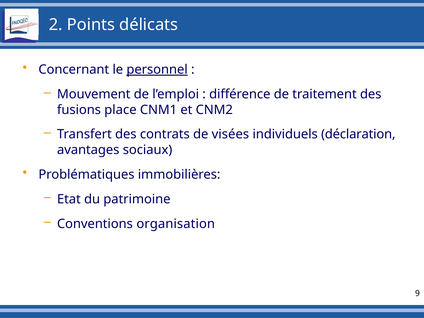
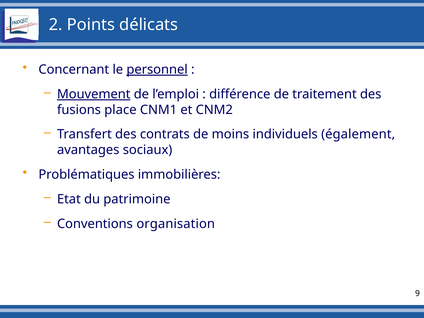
Mouvement underline: none -> present (94, 94)
visées: visées -> moins (230, 134)
déclaration: déclaration -> également (358, 134)
